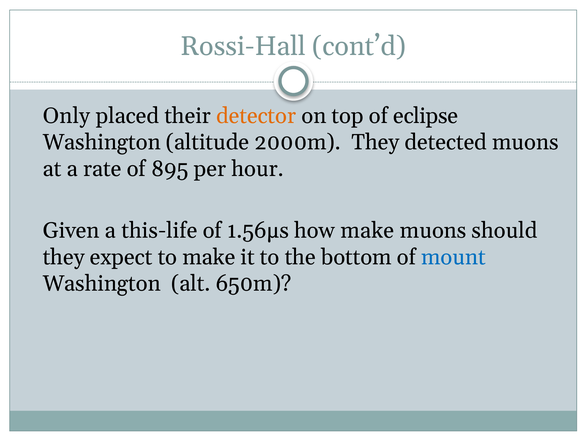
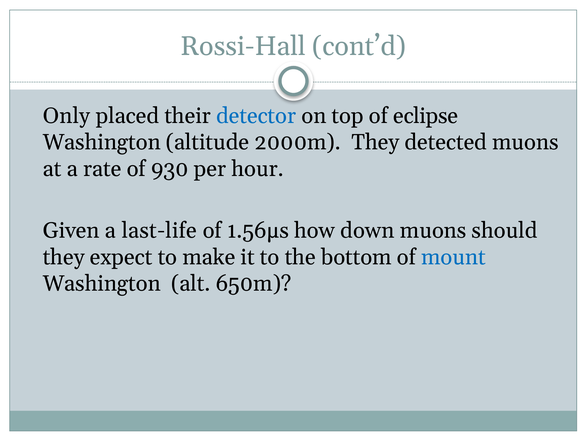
detector colour: orange -> blue (256, 116)
895: 895 -> 930 (170, 169)
this-life: this-life -> last-life (159, 230)
how make: make -> down (367, 230)
